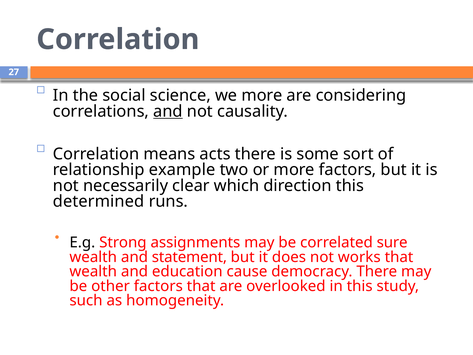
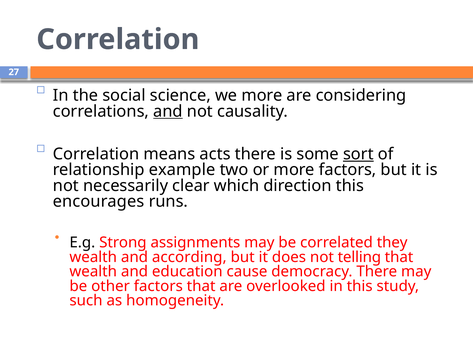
sort underline: none -> present (358, 154)
determined: determined -> encourages (99, 201)
sure: sure -> they (392, 242)
statement: statement -> according (189, 257)
works: works -> telling (359, 257)
